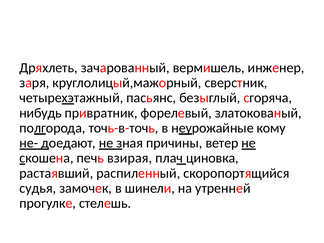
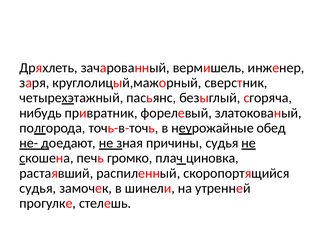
кому: кому -> обед (271, 128)
причины ветер: ветер -> судья (222, 143)
взирая: взирая -> громко (130, 158)
